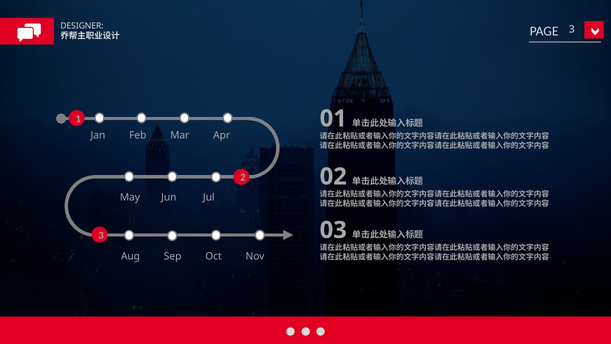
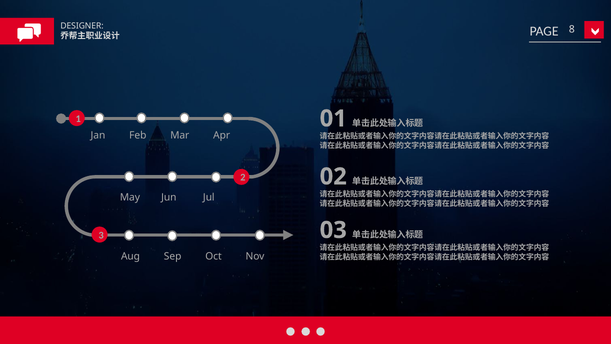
3: 3 -> 8 (572, 30)
